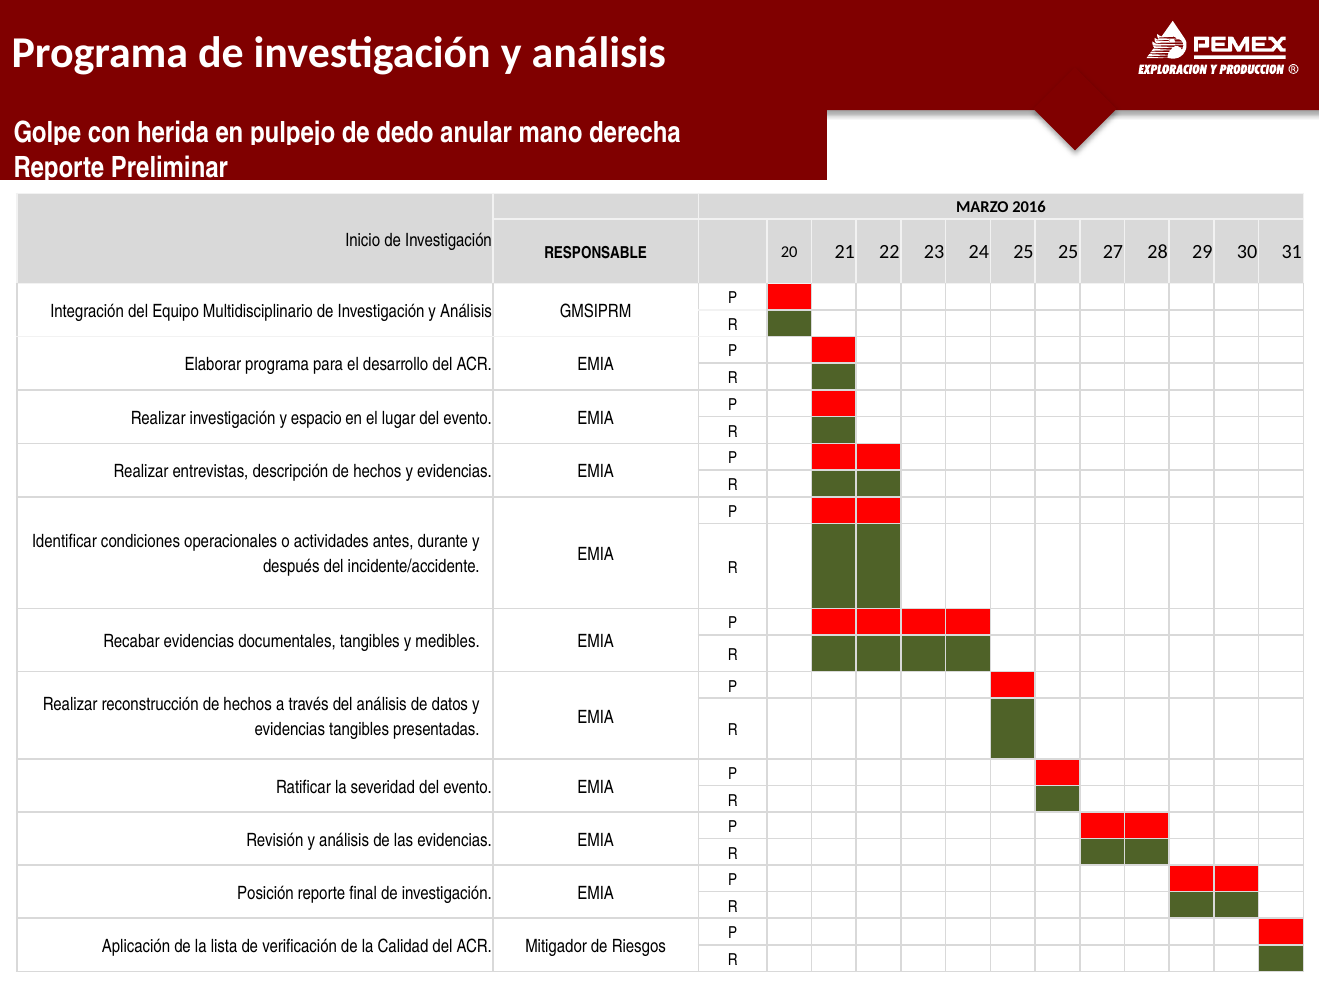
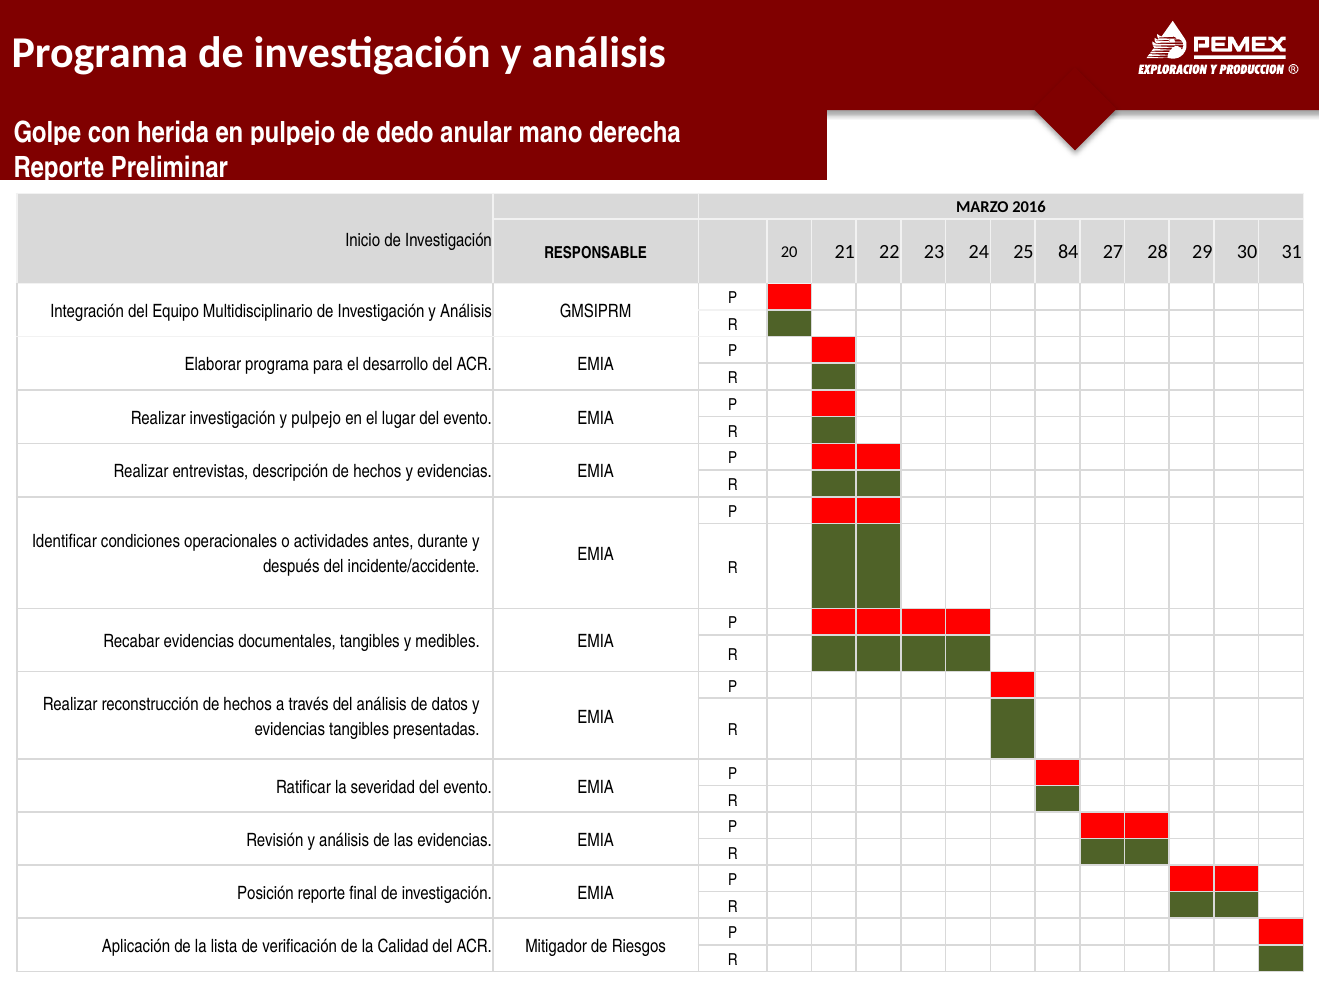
25 25: 25 -> 84 (1068, 252)
y espacio: espacio -> pulpejo (316, 419)
